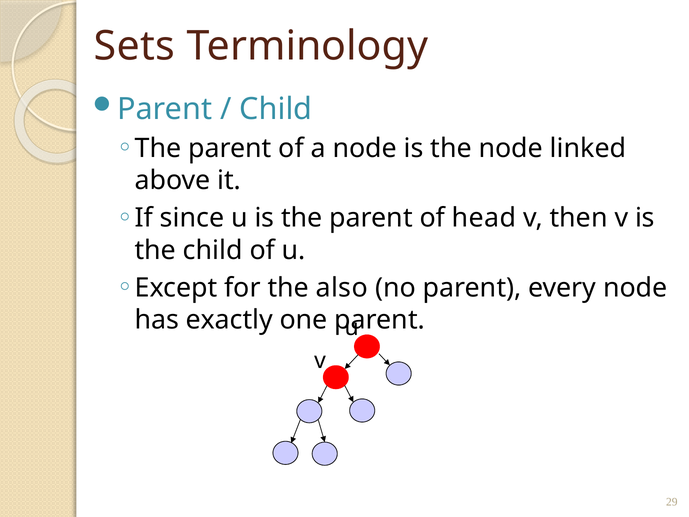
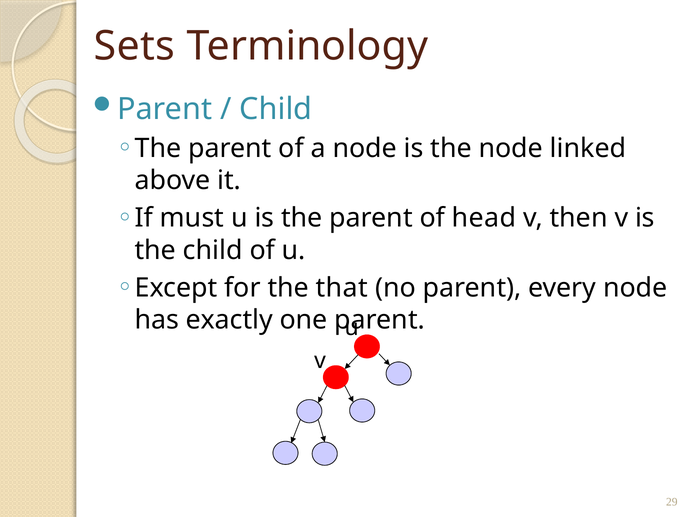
since: since -> must (192, 218)
also: also -> that (342, 288)
